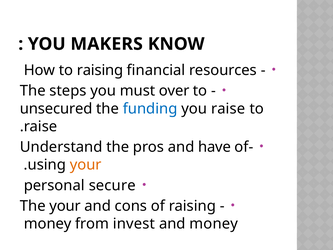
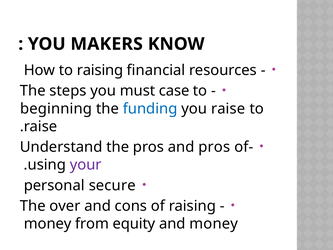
over: over -> case (174, 91)
unsecured: unsecured -> beginning (56, 109)
and have: have -> pros (214, 147)
your colour: orange -> purple (86, 165)
The your: your -> over (65, 206)
invest: invest -> equity (134, 224)
